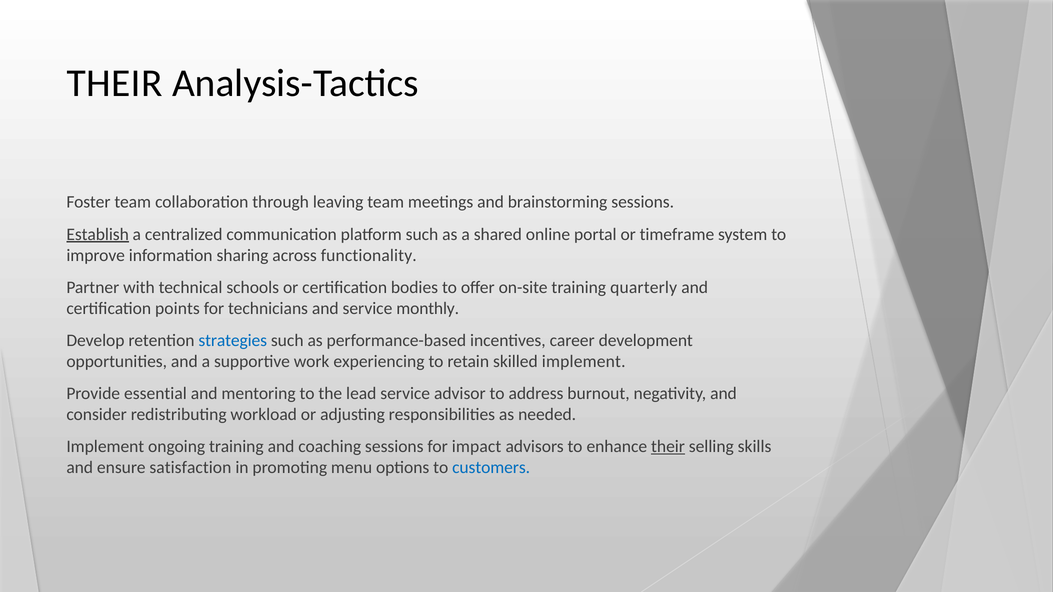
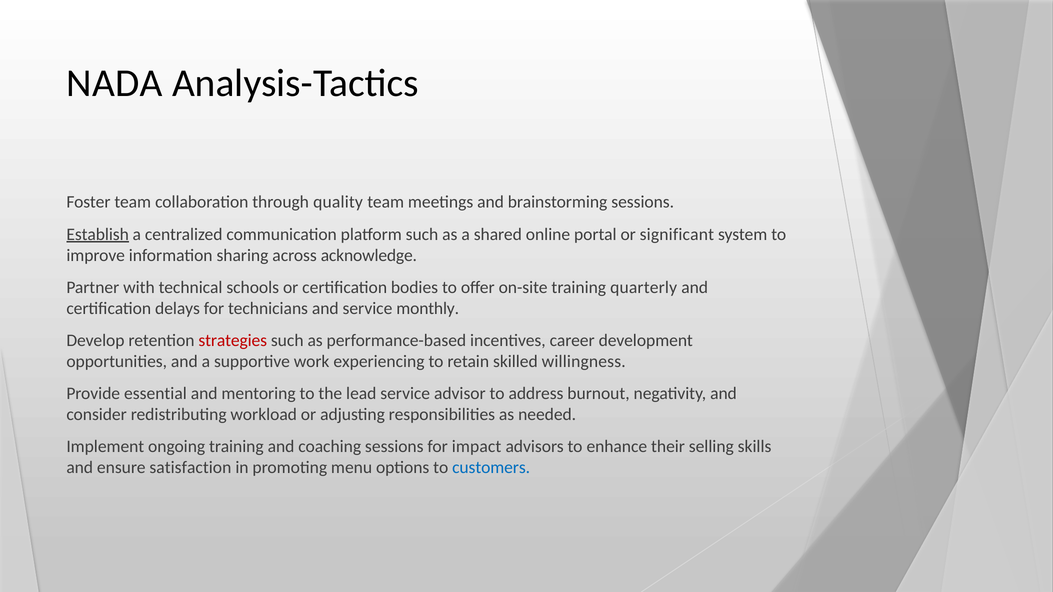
THEIR: THEIR -> NADA (115, 83)
leaving: leaving -> quality (338, 202)
timeframe: timeframe -> significant (677, 234)
functionality: functionality -> acknowledge (369, 255)
points: points -> delays (178, 308)
strategies colour: blue -> red (233, 340)
skilled implement: implement -> willingness (584, 362)
their underline: present -> none (668, 447)
